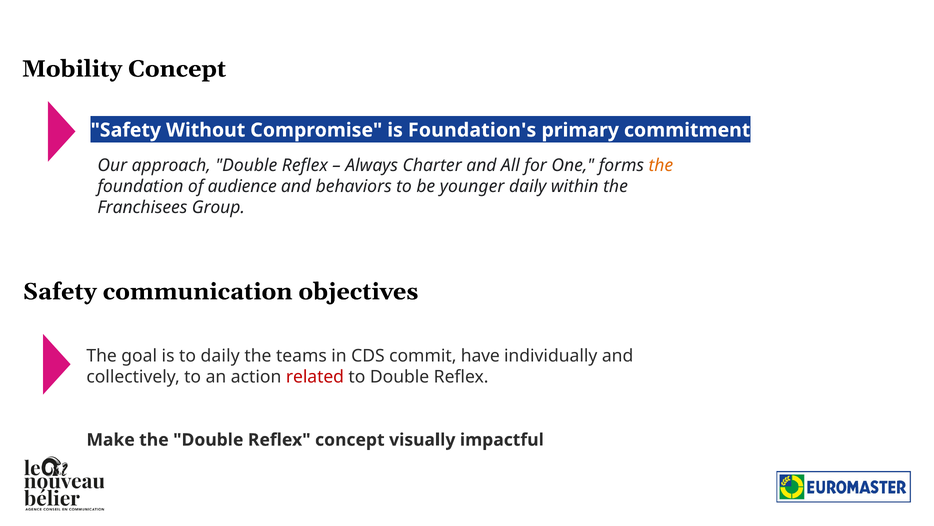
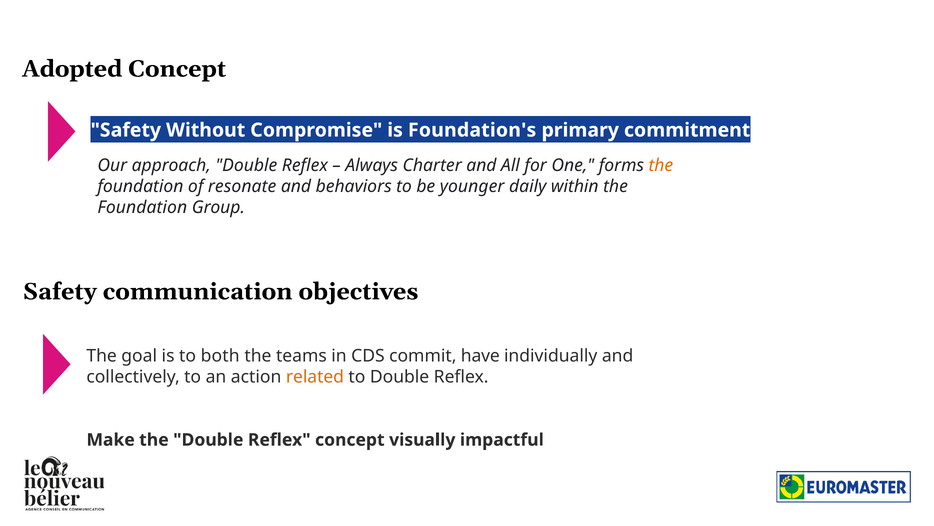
Mobility: Mobility -> Adopted (72, 69)
audience: audience -> resonate (242, 186)
Franchisees: Franchisees -> Foundation (142, 207)
to daily: daily -> both (220, 355)
related colour: red -> orange (315, 376)
